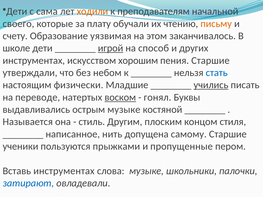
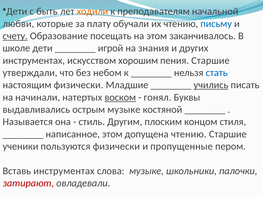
сама: сама -> быть (47, 11)
своего: своего -> любви (18, 24)
письму colour: orange -> blue (216, 24)
счету underline: none -> present (15, 36)
уязвимая: уязвимая -> посещать (111, 36)
игрой underline: present -> none (111, 48)
способ: способ -> знания (154, 48)
переводе: переводе -> начинали (38, 97)
написанное нить: нить -> этом (112, 134)
допущена самому: самому -> чтению (189, 134)
пользуются прыжками: прыжками -> физически (116, 146)
затирают colour: blue -> red (28, 183)
